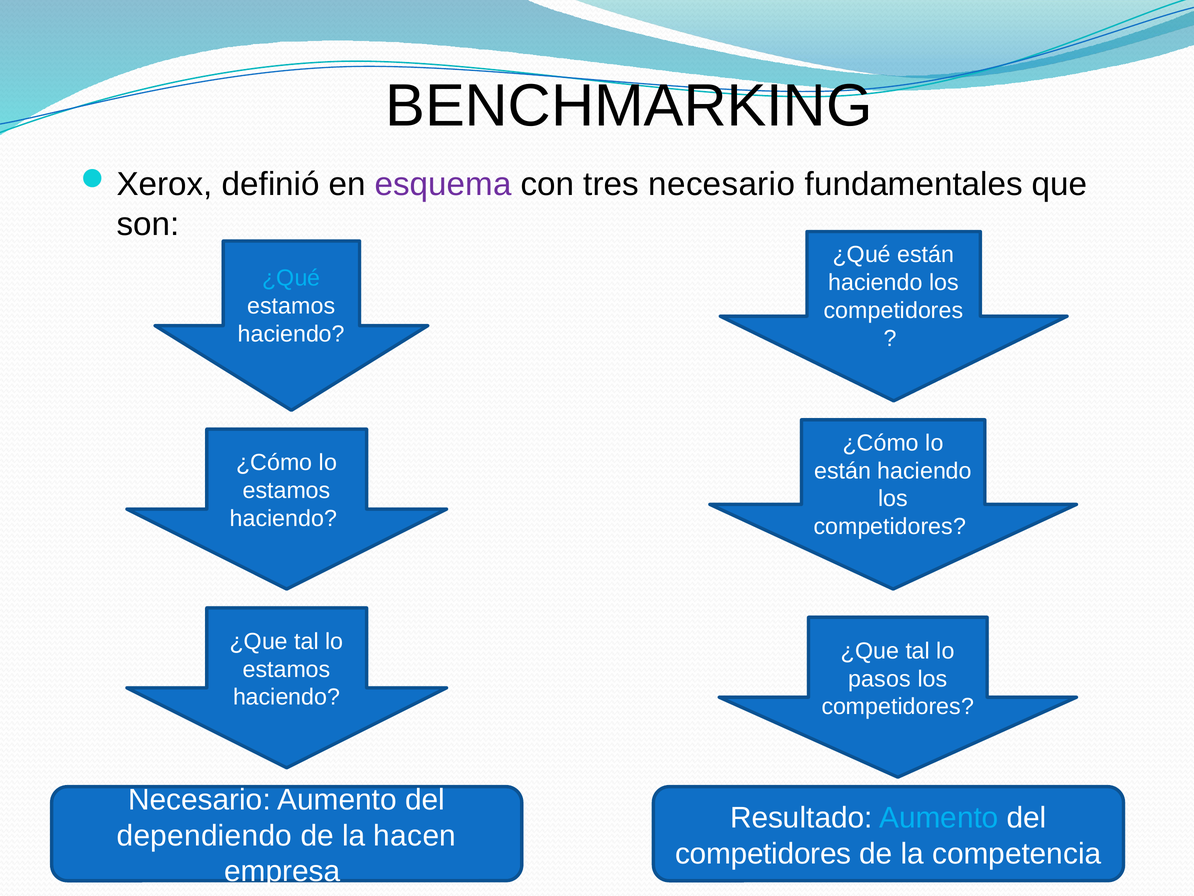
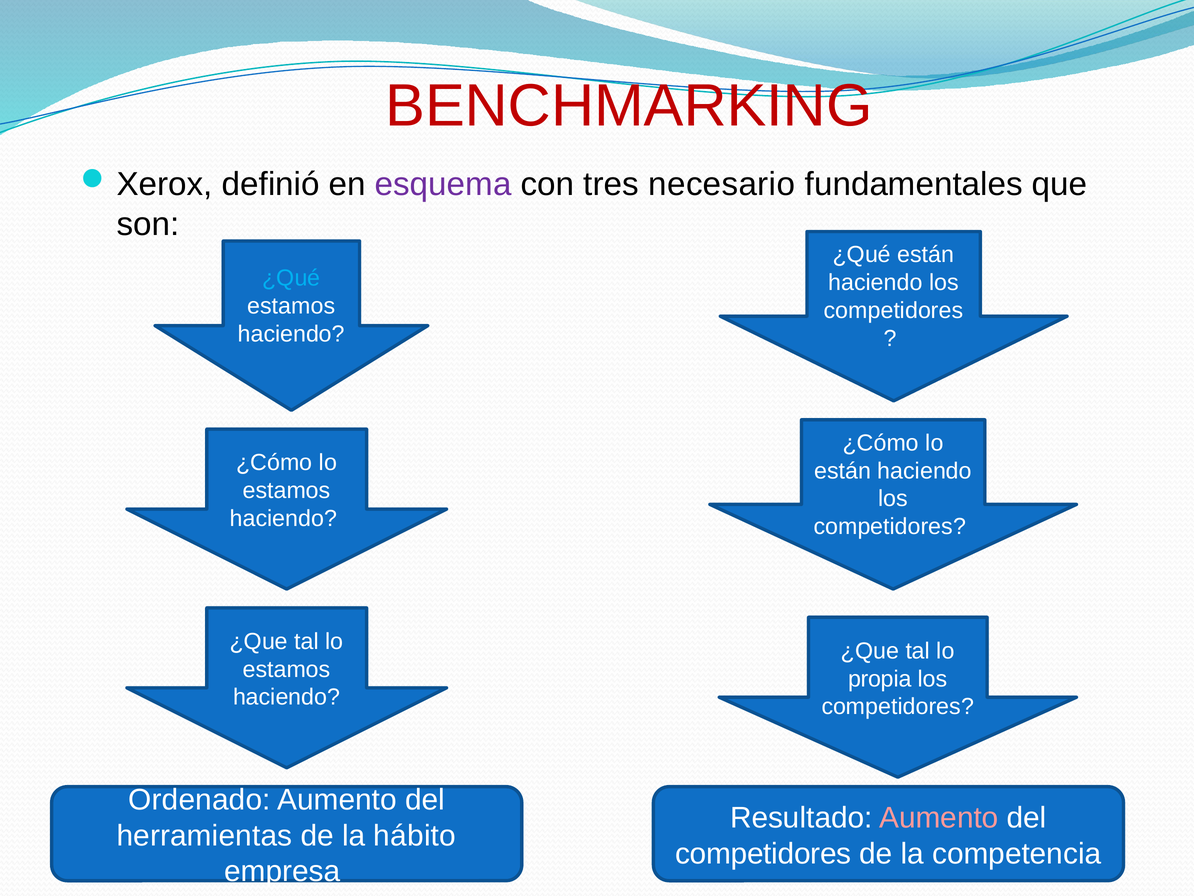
BENCHMARKING colour: black -> red (629, 106)
pasos: pasos -> propia (880, 678)
Necesario: Necesario -> Ordenado (199, 799)
Aumento colour: light blue -> pink (939, 817)
dependiendo: dependiendo -> herramientas (204, 835)
hacen: hacen -> hábito (415, 835)
